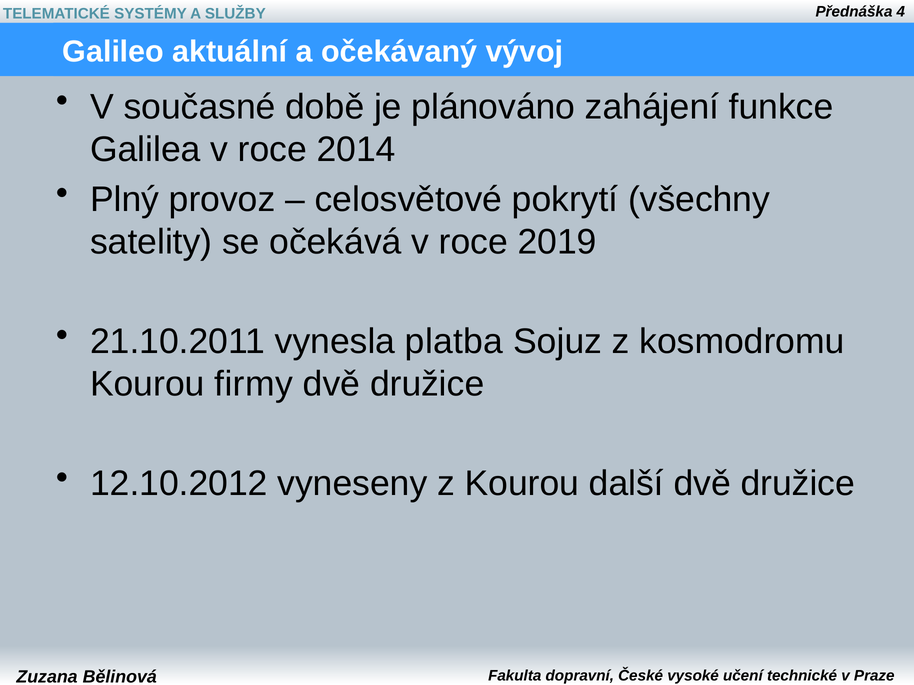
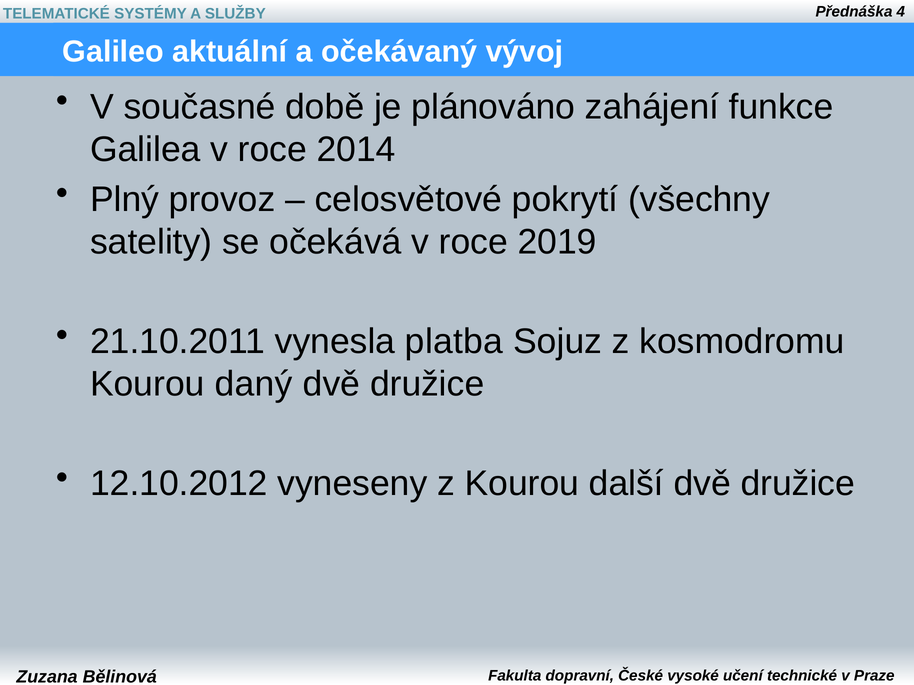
firmy: firmy -> daný (254, 384)
